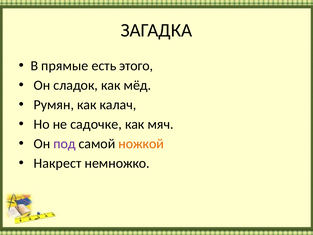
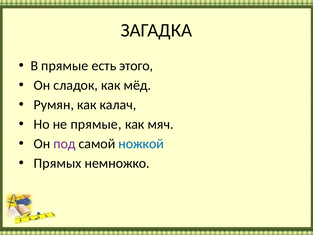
не садочке: садочке -> прямые (96, 124)
ножкой colour: orange -> blue (141, 144)
Накрест: Накрест -> Прямых (58, 163)
